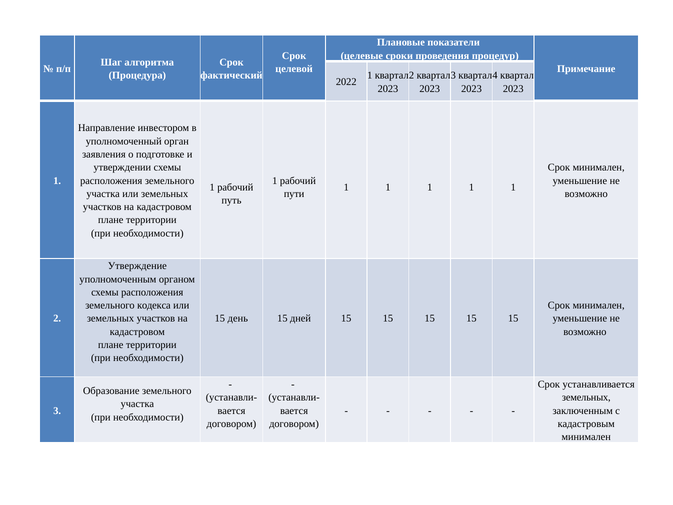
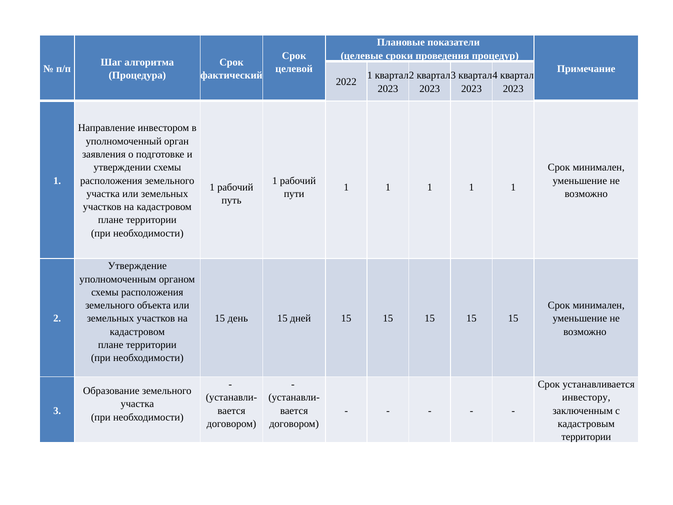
кодекса: кодекса -> объекта (154, 305)
земельных: земельных -> инвестору (586, 397)
минимален: минимален -> территории (586, 437)
